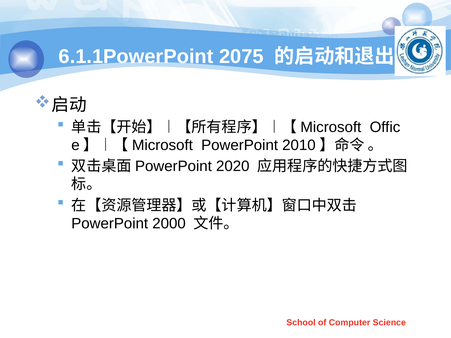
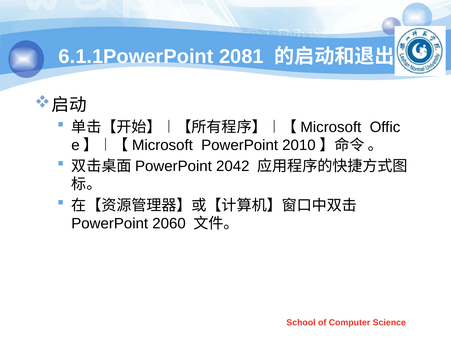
2075: 2075 -> 2081 (241, 57)
2020: 2020 -> 2042 (233, 166)
2000: 2000 -> 2060 (169, 224)
